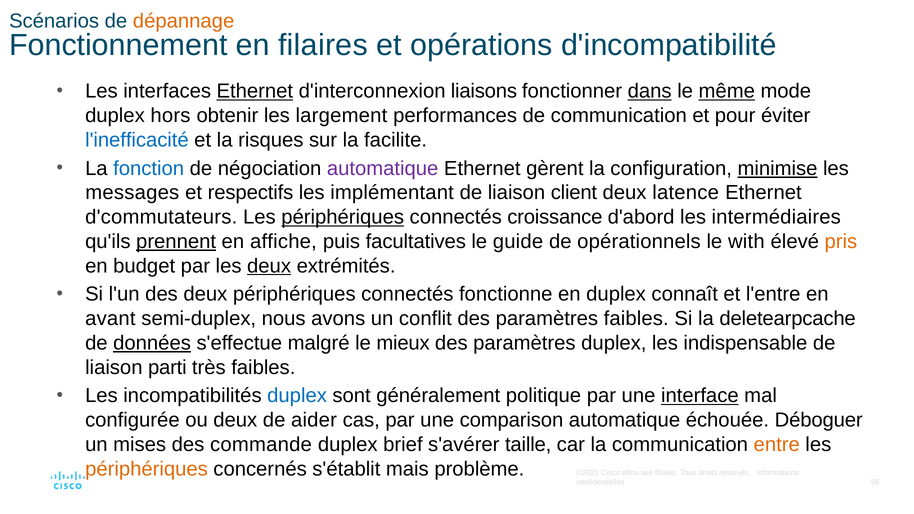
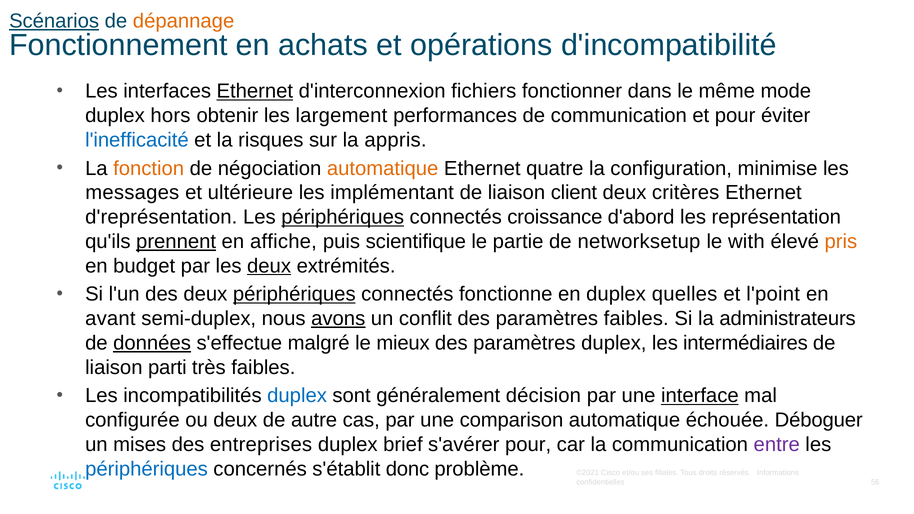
Scénarios underline: none -> present (54, 21)
filaires: filaires -> achats (323, 45)
liaisons: liaisons -> fichiers (484, 91)
dans underline: present -> none (650, 91)
même underline: present -> none (727, 91)
facilite: facilite -> appris (396, 140)
fonction colour: blue -> orange (149, 168)
automatique colour: purple -> orange (383, 168)
gèrent: gèrent -> quatre (555, 168)
minimise underline: present -> none (777, 168)
respectifs: respectifs -> ultérieure (250, 193)
latence: latence -> critères (686, 193)
d'commutateurs: d'commutateurs -> d'représentation (161, 217)
intermédiaires: intermédiaires -> représentation (776, 217)
facultatives: facultatives -> scientifique (416, 242)
guide: guide -> partie (518, 242)
opérationnels: opérationnels -> networksetup (639, 242)
périphériques underline: none -> present (294, 294)
connaît: connaît -> quelles (685, 294)
l'entre: l'entre -> l'point (773, 294)
avons underline: none -> present (338, 319)
deletearpcache: deletearpcache -> administrateurs (788, 319)
indispensable: indispensable -> intermédiaires (745, 343)
politique: politique -> décision (543, 396)
aider: aider -> autre (314, 420)
commande: commande -> entreprises (261, 445)
s'avérer taille: taille -> pour (528, 445)
entre colour: orange -> purple (777, 445)
périphériques colour: orange -> blue (146, 469)
mais: mais -> donc (407, 469)
